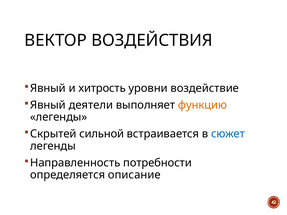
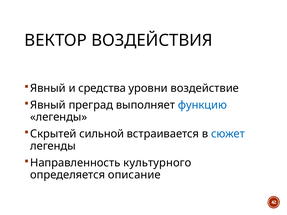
хитрость: хитрость -> средства (102, 88)
деятели: деятели -> преград (91, 105)
функцию colour: orange -> blue (202, 105)
потребности: потребности -> культурного (157, 163)
